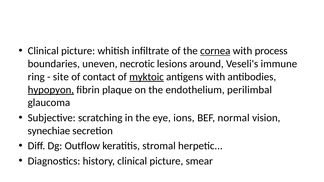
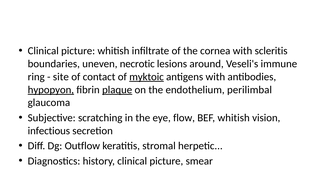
cornea underline: present -> none (215, 51)
process: process -> scleritis (271, 51)
plaque underline: none -> present (117, 90)
ions: ions -> flow (184, 118)
BEF normal: normal -> whitish (234, 118)
synechiae: synechiae -> infectious (49, 131)
